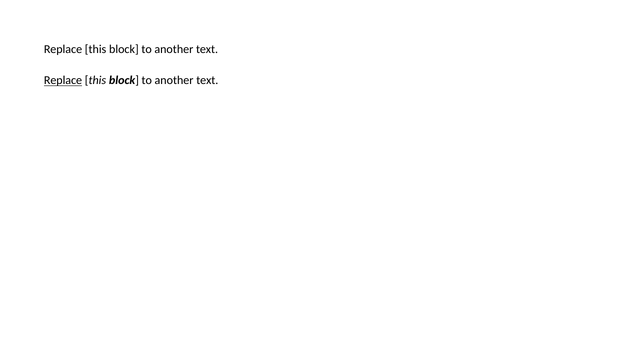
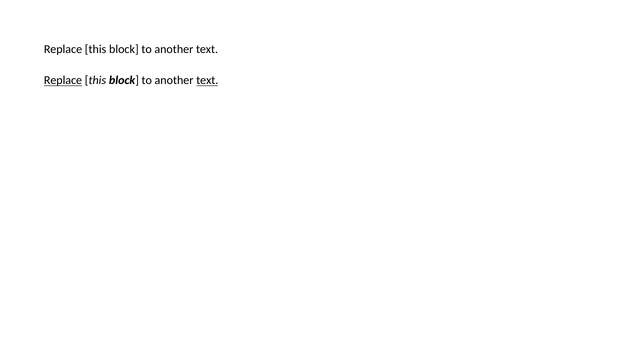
text underline: none -> present (207, 80)
